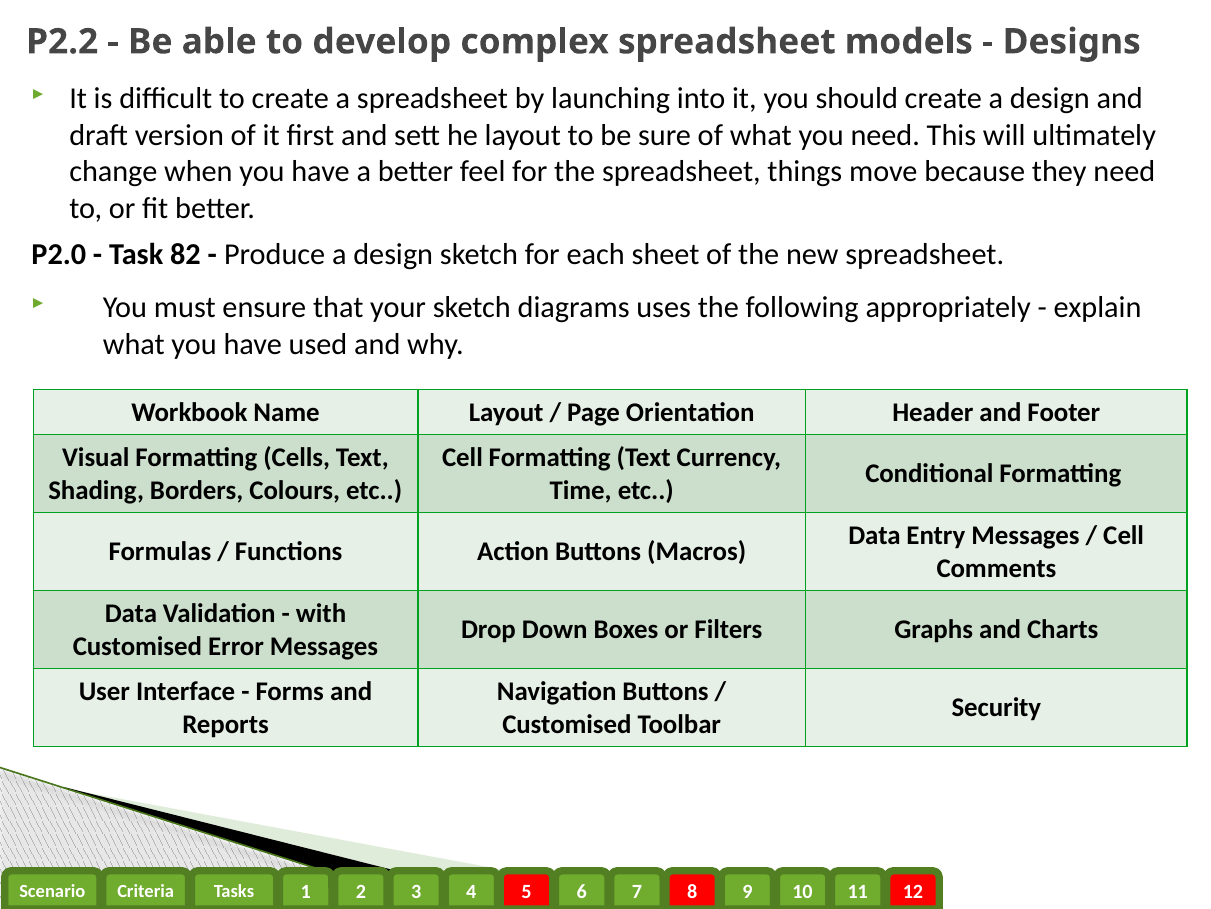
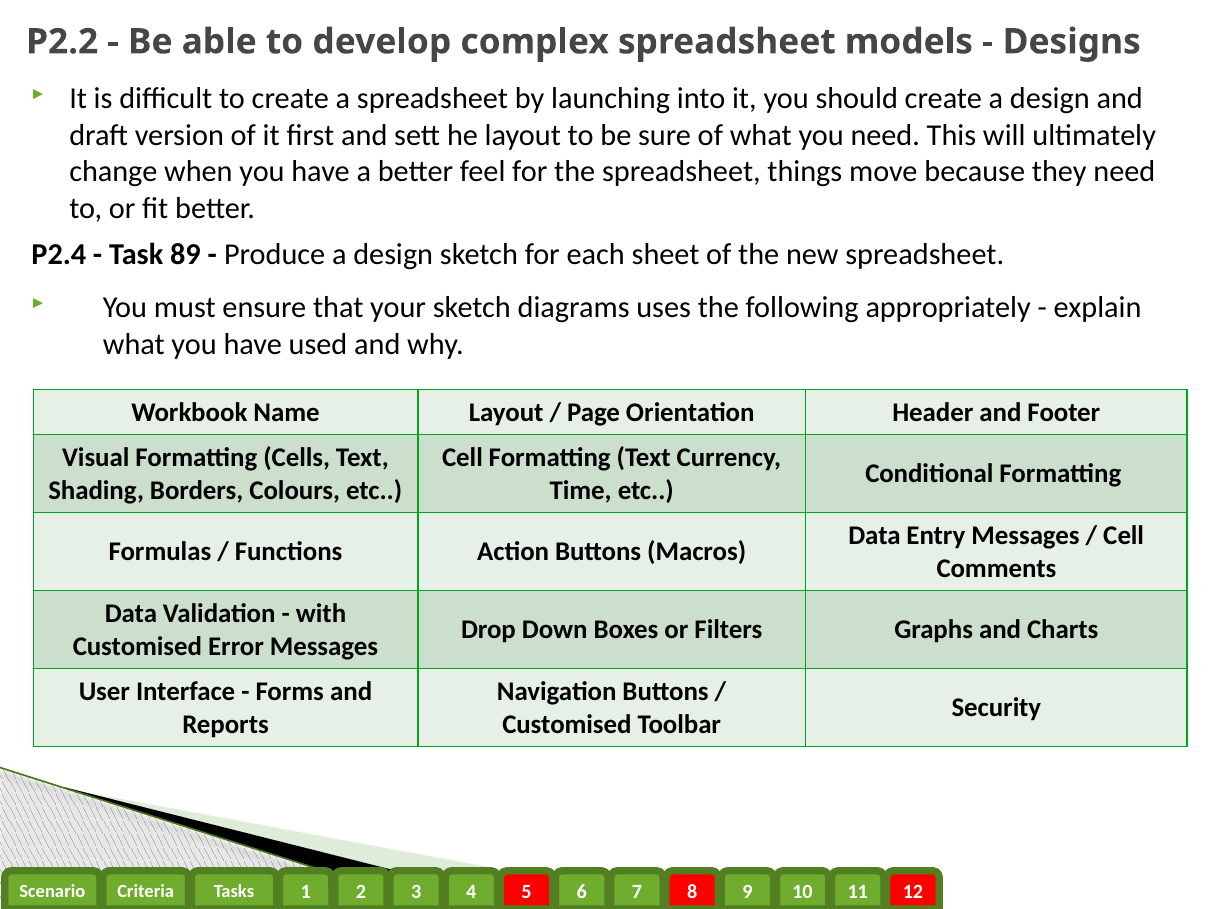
P2.0: P2.0 -> P2.4 (59, 254)
82: 82 -> 89 (185, 254)
